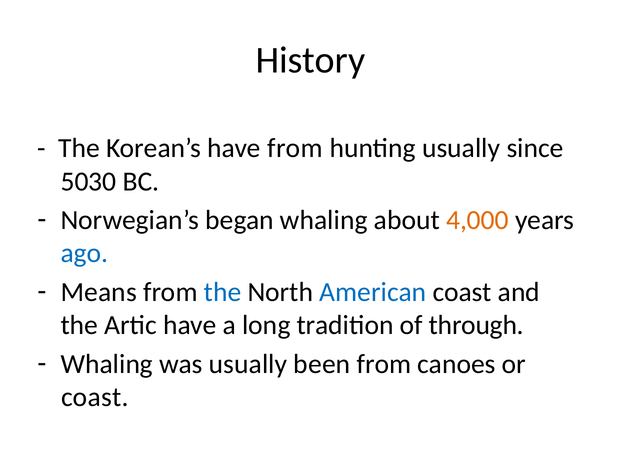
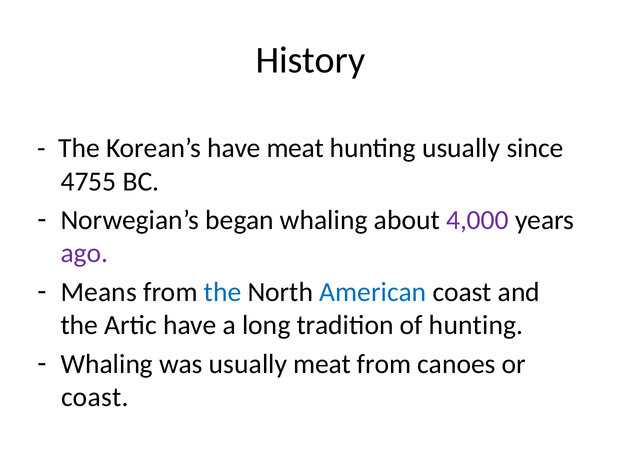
have from: from -> meat (295, 148)
5030: 5030 -> 4755 (88, 181)
4,000 colour: orange -> purple (478, 220)
ago colour: blue -> purple (84, 253)
of through: through -> hunting (476, 325)
usually been: been -> meat (322, 364)
